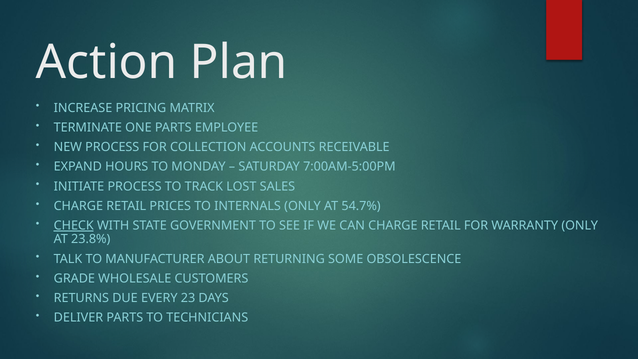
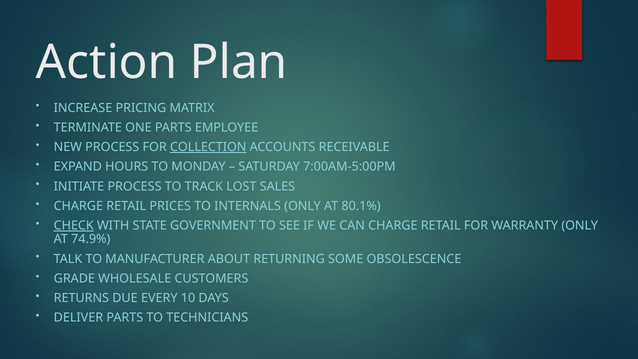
COLLECTION underline: none -> present (208, 147)
54.7%: 54.7% -> 80.1% (361, 206)
23.8%: 23.8% -> 74.9% (91, 239)
23: 23 -> 10 (188, 298)
